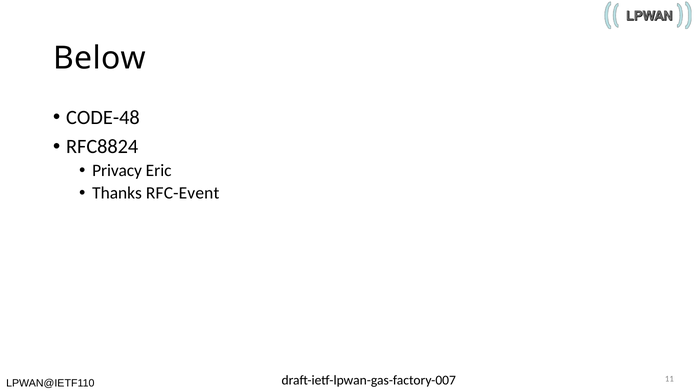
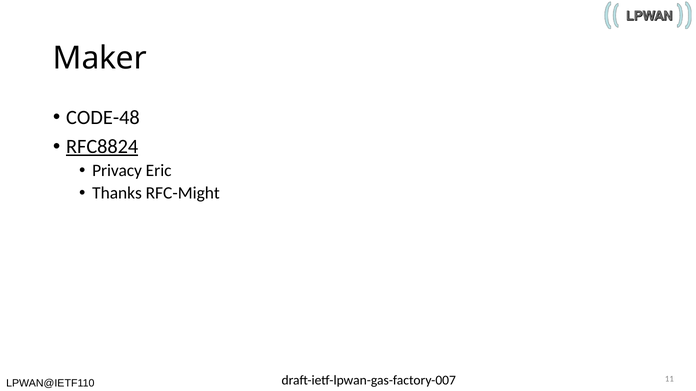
Below: Below -> Maker (100, 58)
RFC8824 underline: none -> present (102, 147)
RFC-Event: RFC-Event -> RFC-Might (183, 193)
